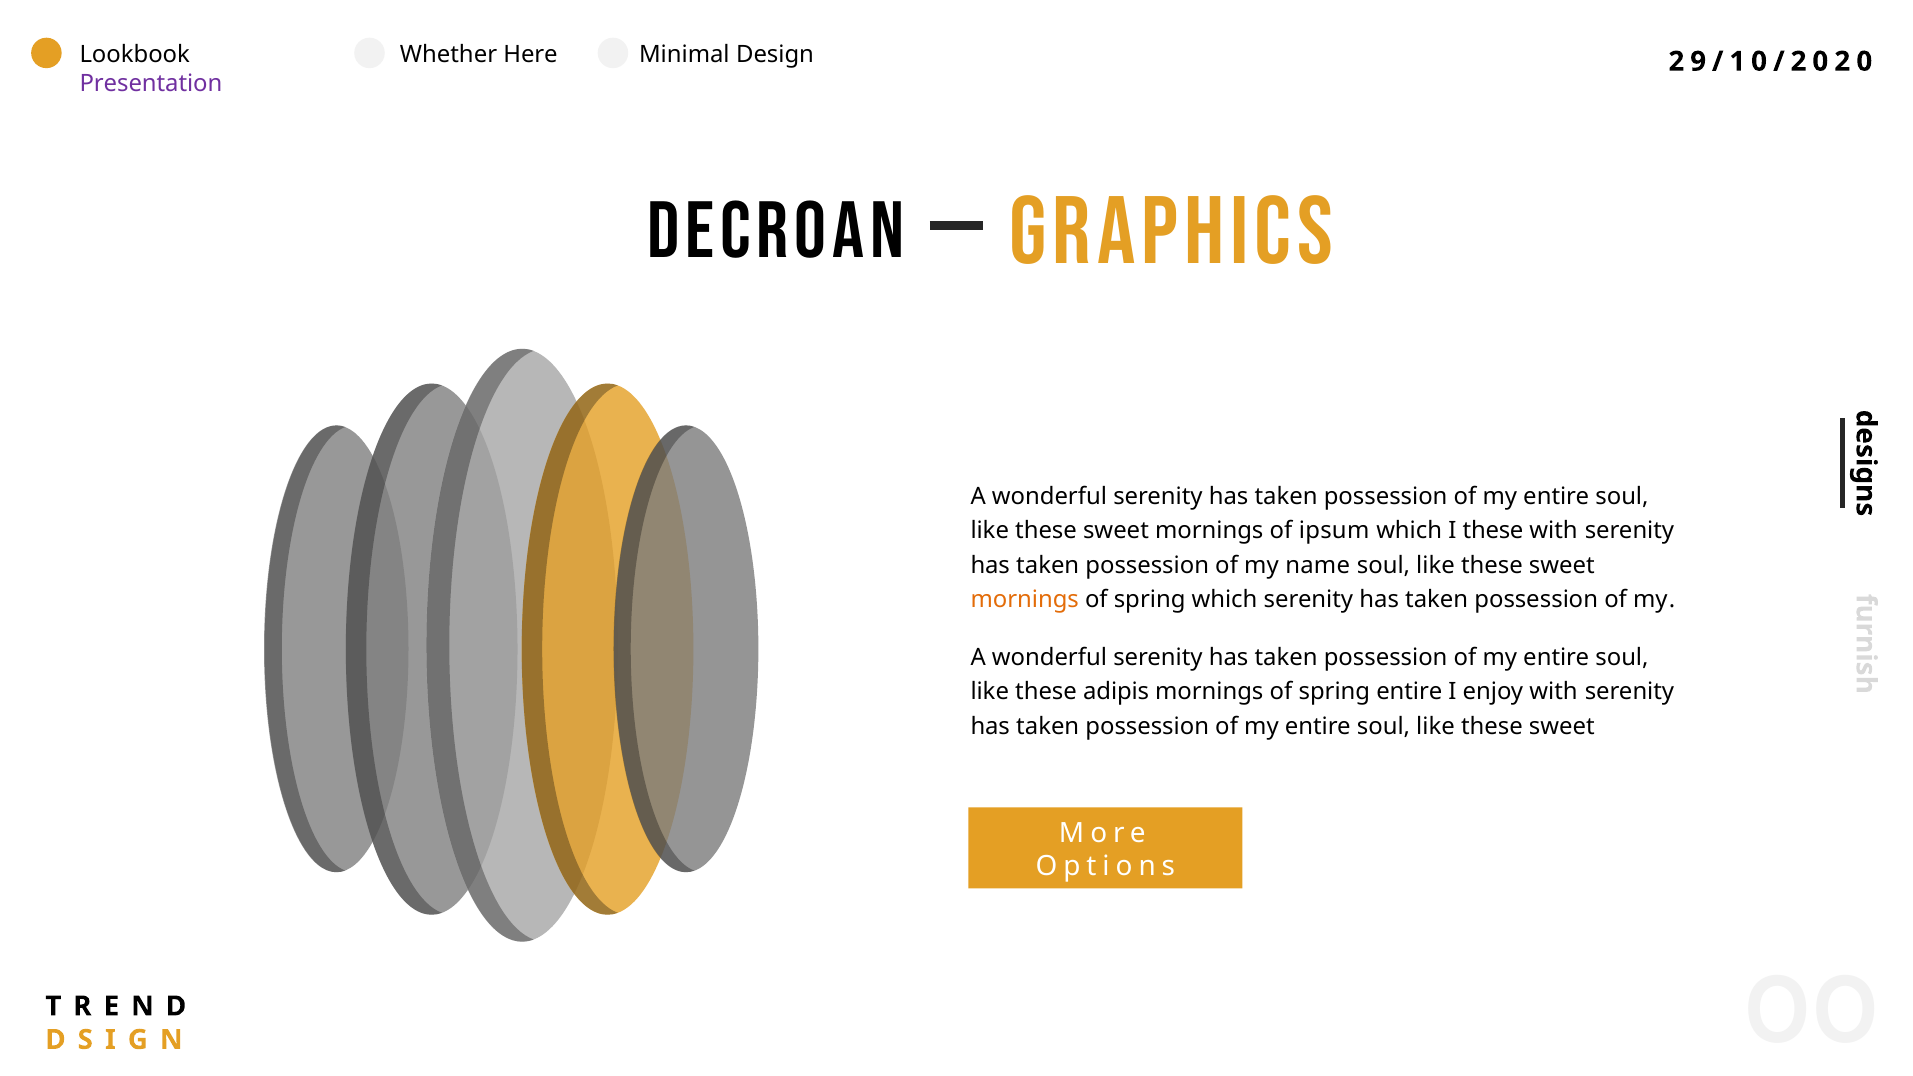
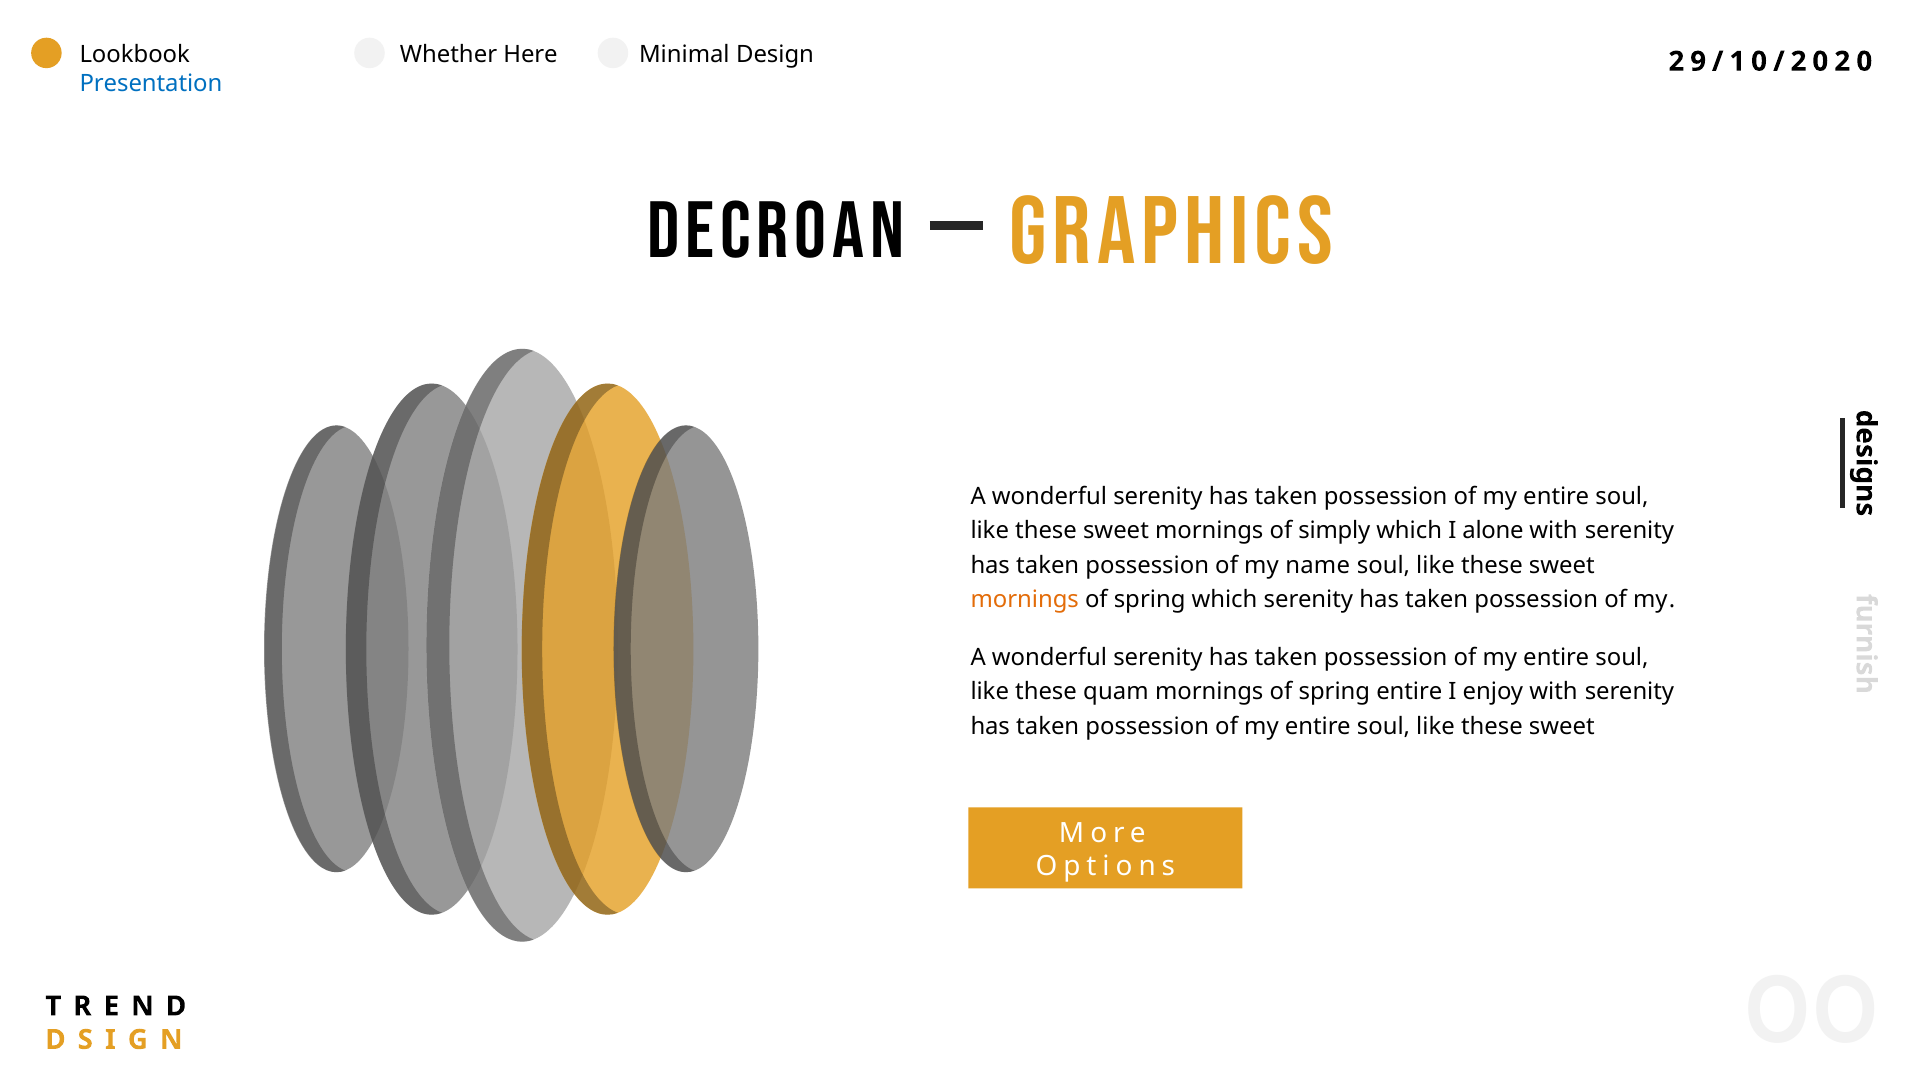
Presentation colour: purple -> blue (151, 83)
ipsum: ipsum -> simply (1334, 531)
I these: these -> alone (1493, 531)
adipis: adipis -> quam (1116, 692)
